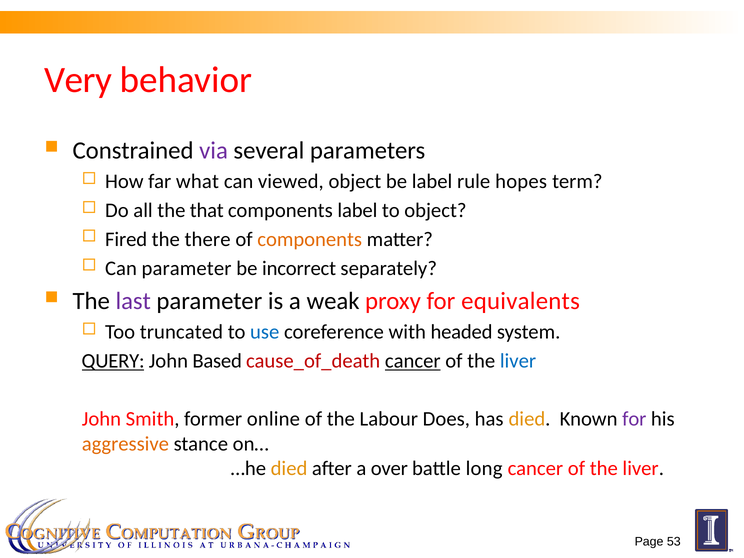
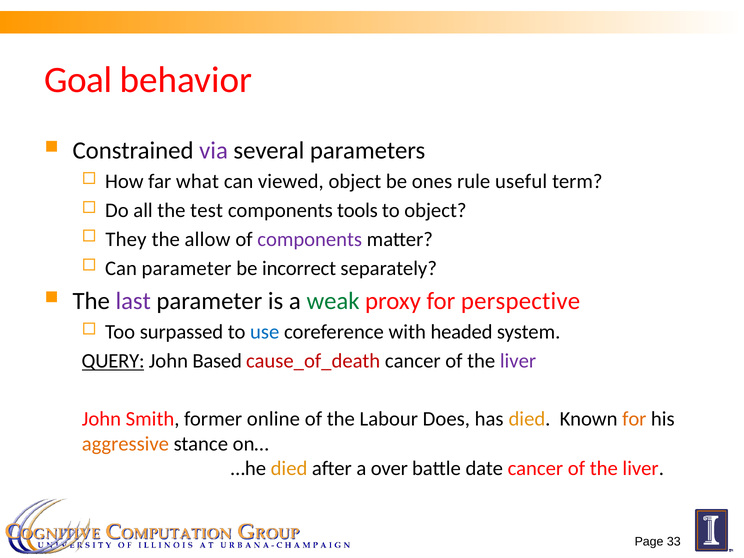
Very: Very -> Goal (78, 80)
be label: label -> ones (432, 182)
hopes: hopes -> useful (521, 182)
that: that -> test (207, 211)
components label: label -> tools (357, 211)
Fired: Fired -> They (126, 240)
there: there -> allow (208, 240)
components colour: orange -> purple (310, 240)
weak colour: black -> green (333, 301)
equivalents: equivalents -> perspective (521, 301)
truncated: truncated -> surpassed (181, 332)
cancer underline: present -> none (413, 361)
liver colour: blue -> purple (518, 361)
for colour: purple -> orange (634, 419)
long: long -> date (484, 469)
53: 53 -> 33 (674, 541)
